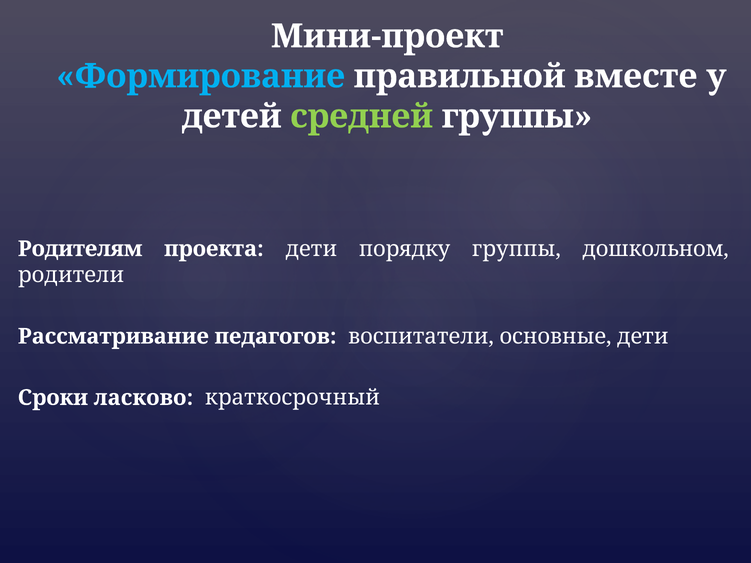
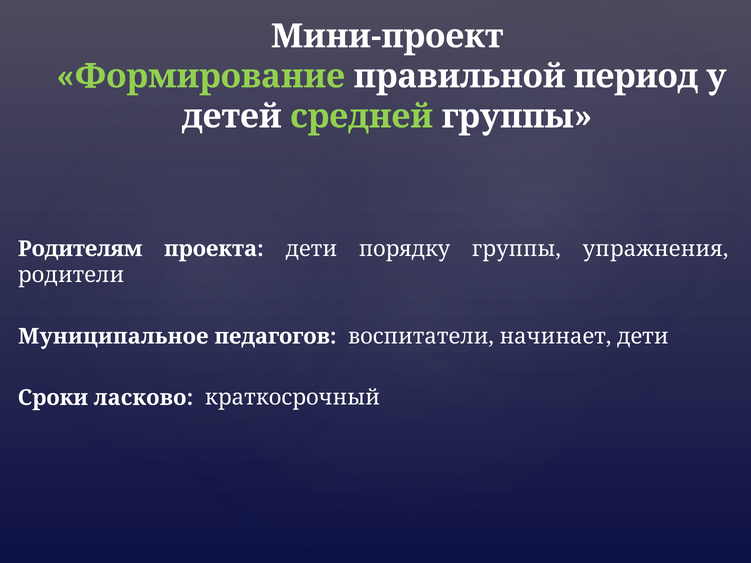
Формирование colour: light blue -> light green (201, 76)
вместе: вместе -> период (636, 76)
дошкольном: дошкольном -> упражнения (656, 249)
Рассматривание: Рассматривание -> Муниципальное (113, 337)
основные: основные -> начинает (555, 337)
